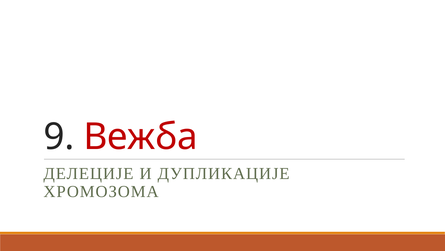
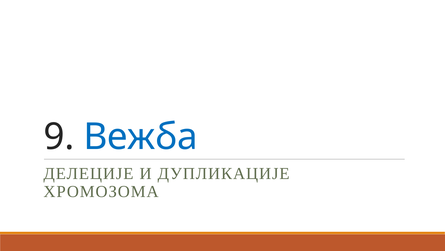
Вежба colour: red -> blue (141, 136)
